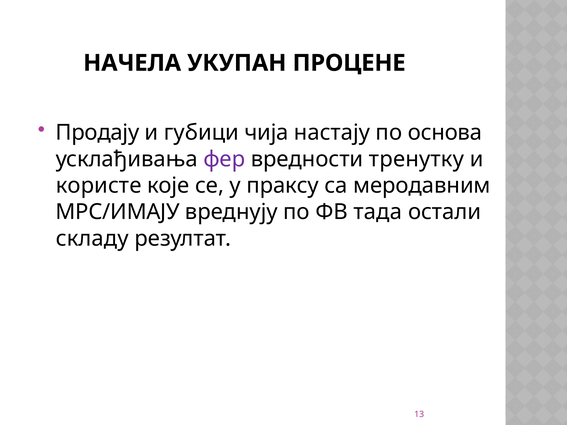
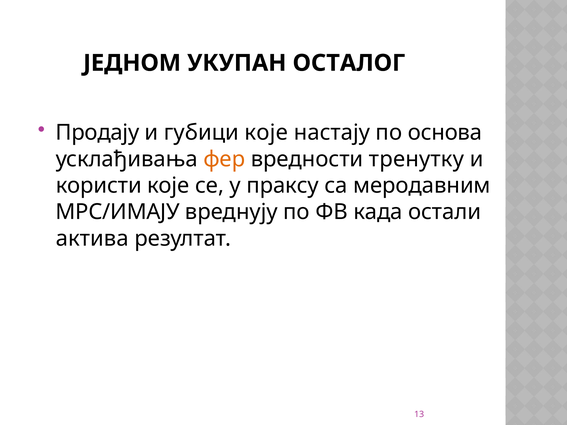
НАЧЕЛА: НАЧЕЛА -> ЈЕДНОМ (132, 63)
ПРОЦЕНЕ: ПРОЦЕНЕ -> ОСТАЛОГ (349, 63)
губици чија: чија -> које (266, 133)
фер colour: purple -> orange (224, 159)
користе: користе -> користи (99, 186)
тада: тада -> када (378, 212)
складу: складу -> актива (92, 239)
